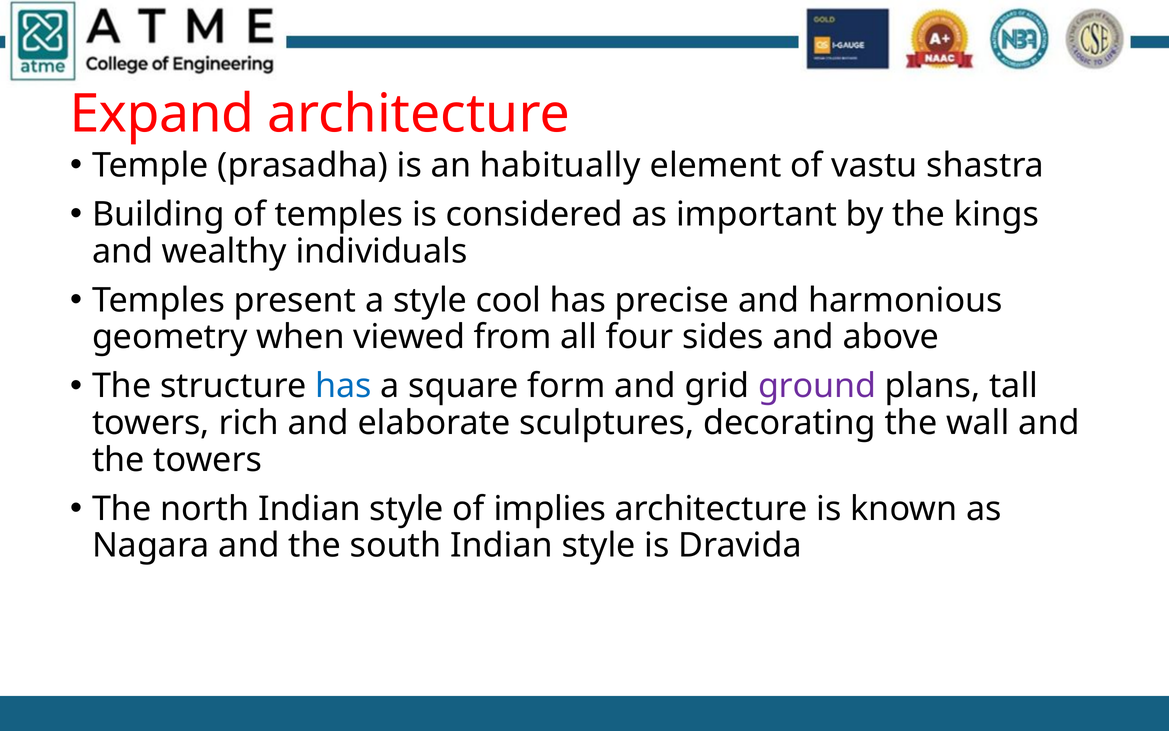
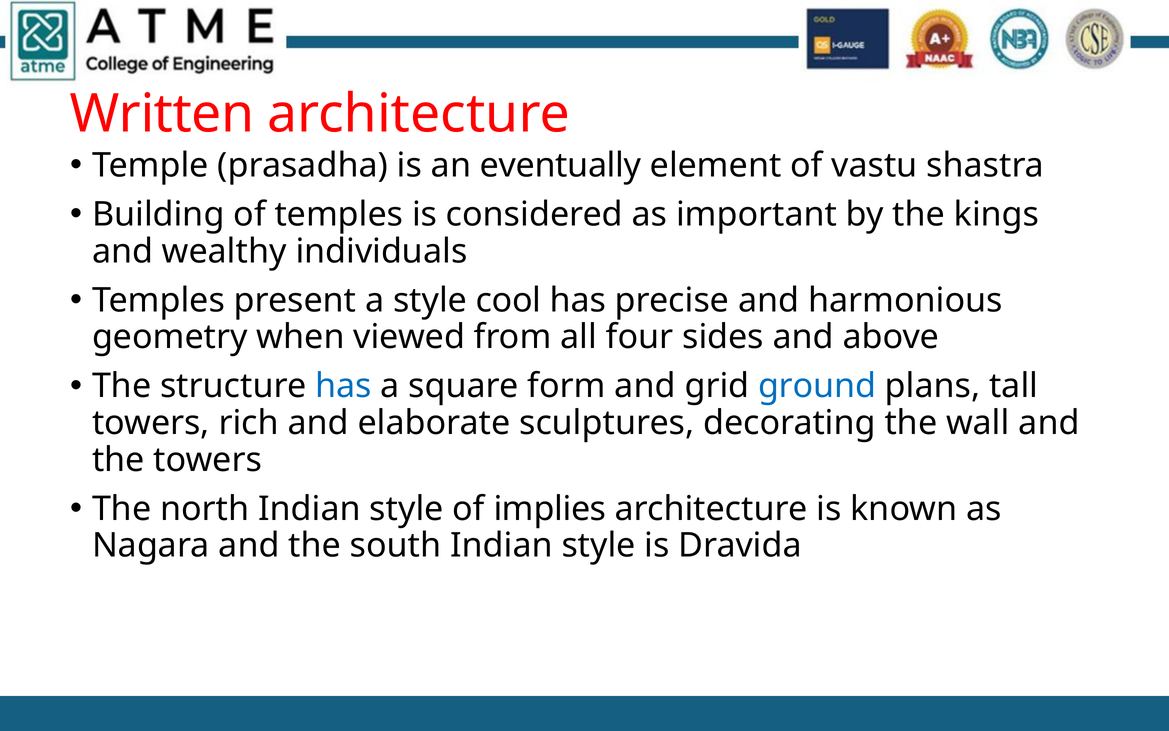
Expand: Expand -> Written (162, 114)
habitually: habitually -> eventually (561, 165)
ground colour: purple -> blue (817, 386)
